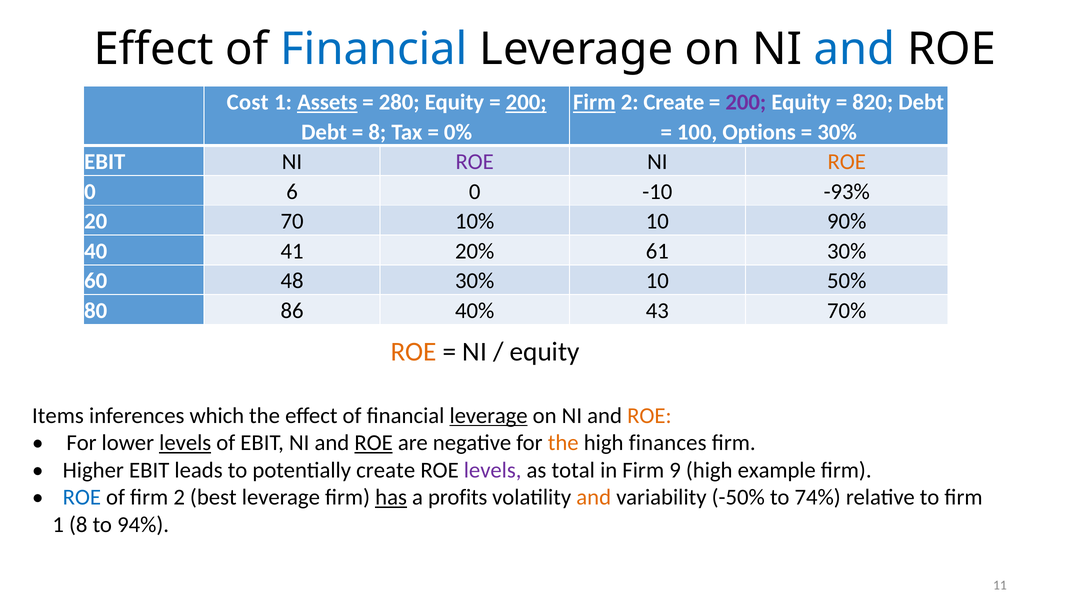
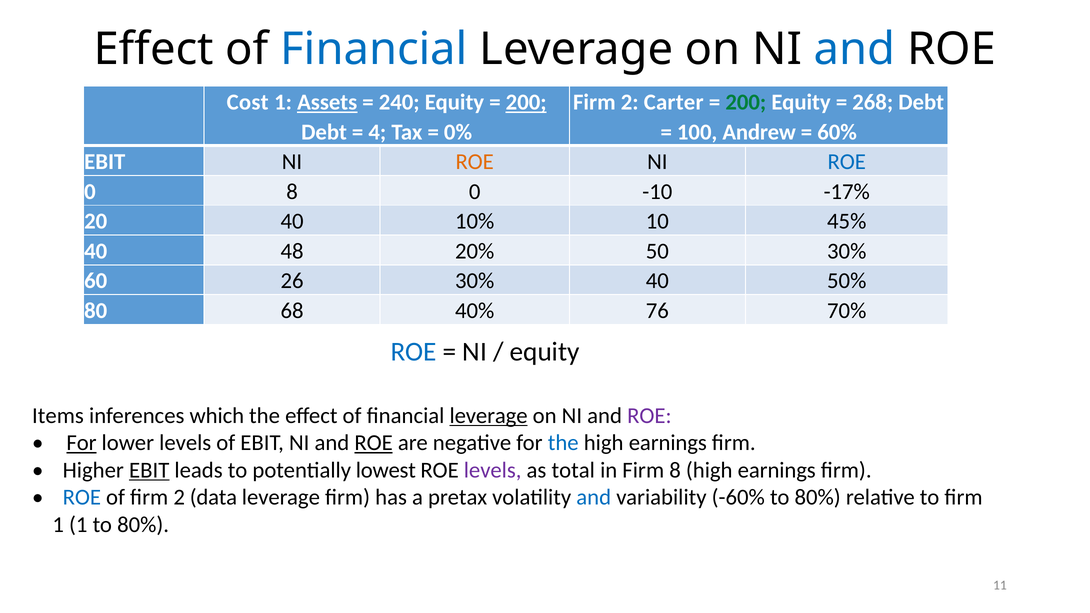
280: 280 -> 240 (399, 102)
Firm underline: present -> none (594, 102)
2 Create: Create -> Carter (674, 102)
200 colour: purple -> green (746, 102)
820: 820 -> 268 (873, 102)
8: 8 -> 4 (377, 132)
Options: Options -> Andrew (759, 132)
30%: 30% -> 60% (837, 132)
ROE colour: purple -> orange (475, 162)
ROE colour: orange -> blue (847, 162)
0 6: 6 -> 8 (292, 192)
-93%: -93% -> -17% (847, 192)
20 70: 70 -> 40 (292, 221)
90%: 90% -> 45% (847, 221)
41: 41 -> 48 (292, 251)
61: 61 -> 50 (657, 251)
48: 48 -> 26 (292, 281)
30% 10: 10 -> 40 (657, 281)
86: 86 -> 68 (292, 311)
43: 43 -> 76 (657, 311)
ROE colour: orange -> blue (414, 352)
ROE colour: orange -> purple (649, 416)
For underline: none -> present (82, 443)
levels underline: present -> none (185, 443)
the colour: orange -> blue (563, 443)
finances: finances -> earnings (668, 443)
EBIT underline: none -> present (149, 470)
potentially create: create -> lowest (386, 470)
Firm 9: 9 -> 8 (675, 470)
example: example -> earnings (777, 470)
best: best -> data (213, 498)
has underline: present -> none (391, 498)
profits: profits -> pretax (458, 498)
and colour: orange -> blue (594, 498)
-50%: -50% -> -60% (738, 498)
74%: 74% -> 80% (818, 498)
1 8: 8 -> 1 (78, 525)
94%: 94% -> 80% (143, 525)
